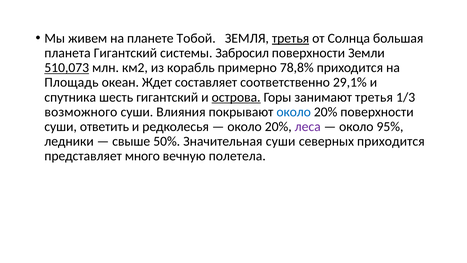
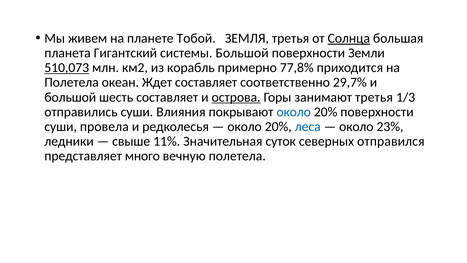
третья underline: present -> none (291, 38)
Солнца underline: none -> present (349, 38)
системы Забросил: Забросил -> Большой (242, 53)
78,8%: 78,8% -> 77,8% (297, 68)
Площадь: Площадь -> Полетела (72, 82)
29,1%: 29,1% -> 29,7% (350, 82)
спутника: спутника -> большой (70, 97)
шесть гигантский: гигантский -> составляет (167, 97)
возможного: возможного -> отправились (81, 112)
ответить: ответить -> провела (104, 127)
леса colour: purple -> blue (308, 127)
95%: 95% -> 23% (390, 127)
50%: 50% -> 11% (167, 141)
Значительная суши: суши -> суток (281, 141)
северных приходится: приходится -> отправился (391, 141)
